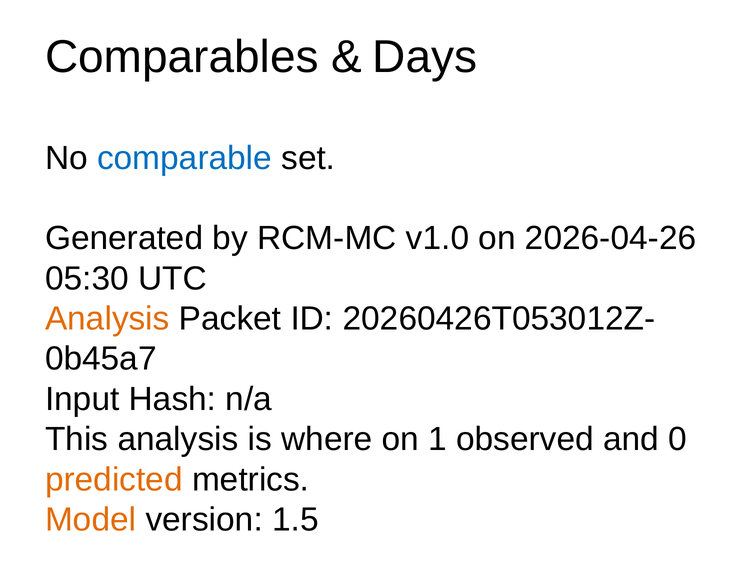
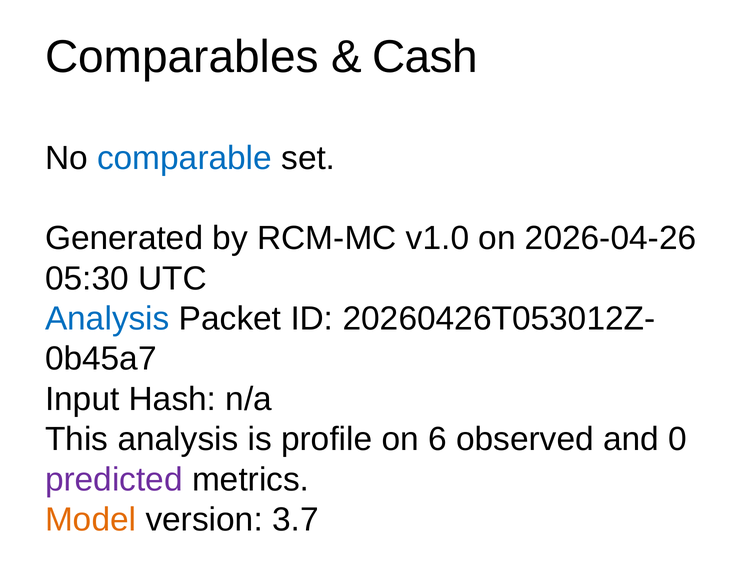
Days: Days -> Cash (425, 57)
Analysis colour: orange -> blue (107, 319)
where: where -> profile (327, 439)
1: 1 -> 6 (438, 439)
predicted colour: orange -> purple (114, 479)
1.5: 1.5 -> 3.7 (295, 519)
